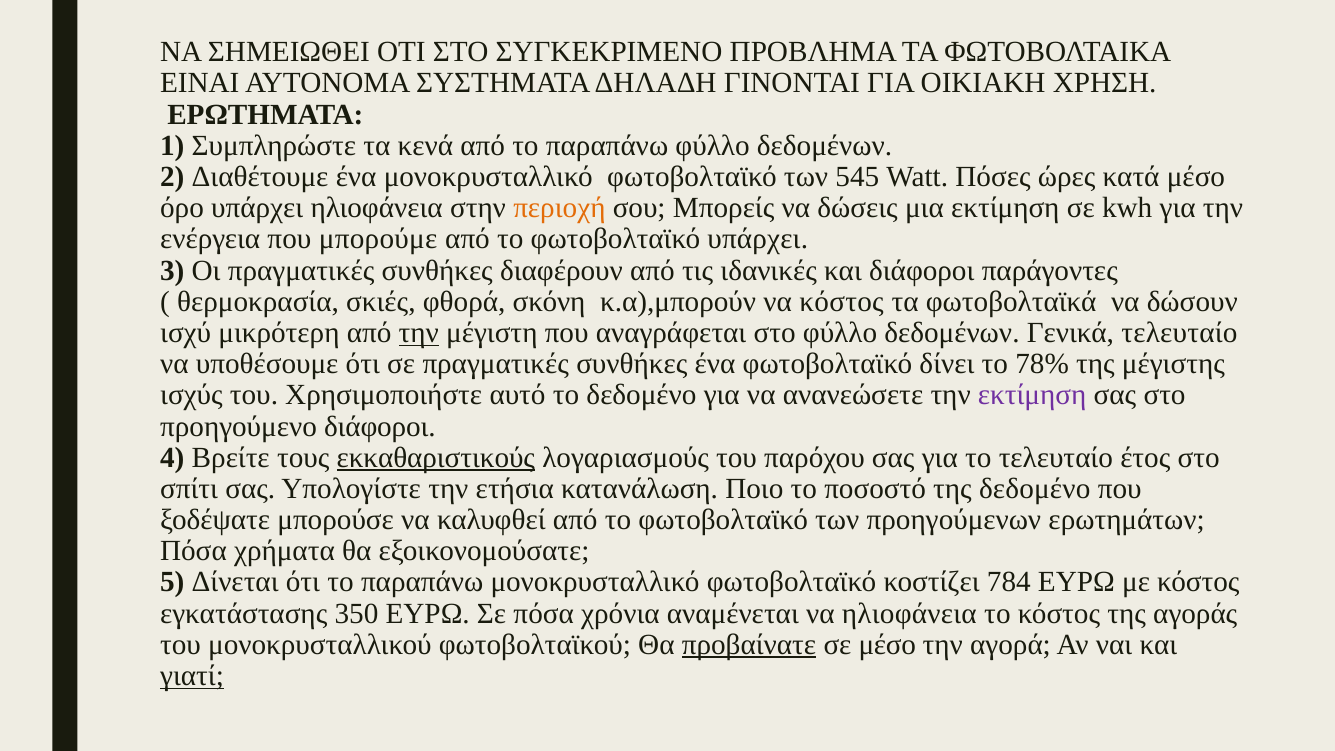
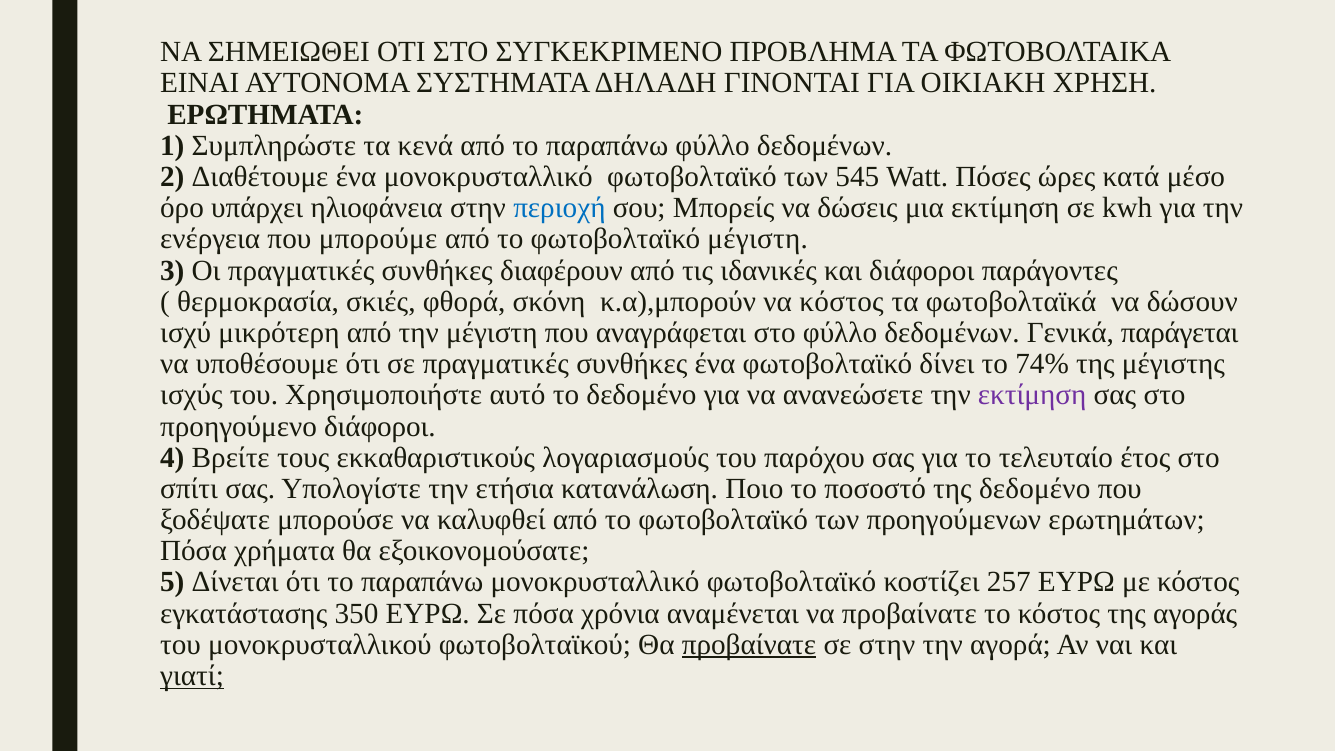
περιοχή colour: orange -> blue (559, 208)
φωτοβολταϊκό υπάρχει: υπάρχει -> μέγιστη (758, 239)
την underline: present -> none (419, 333)
Γενικά τελευταίο: τελευταίο -> παράγεται (1180, 333)
78%: 78% -> 74% (1042, 364)
εκκαθαριστικούς underline: present -> none (436, 458)
784: 784 -> 257 (1009, 582)
να ηλιοφάνεια: ηλιοφάνεια -> προβαίνατε (909, 613)
σε μέσο: μέσο -> στην (887, 645)
